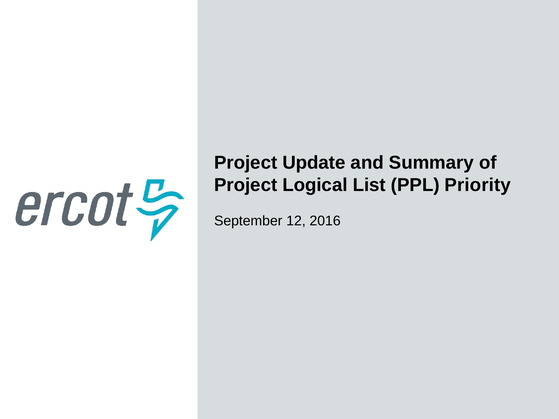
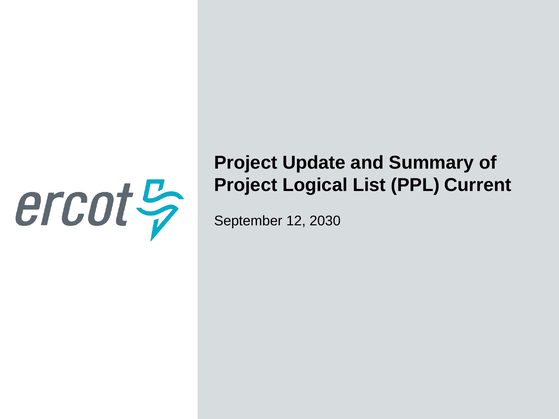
Priority: Priority -> Current (478, 185)
2016: 2016 -> 2030 (325, 221)
